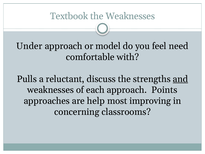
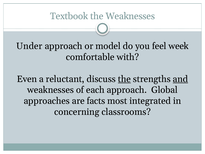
need: need -> week (179, 46)
Pulls: Pulls -> Even (27, 79)
the underline: none -> present (124, 79)
Points: Points -> Global (164, 90)
help: help -> facts (96, 101)
improving: improving -> integrated (150, 101)
